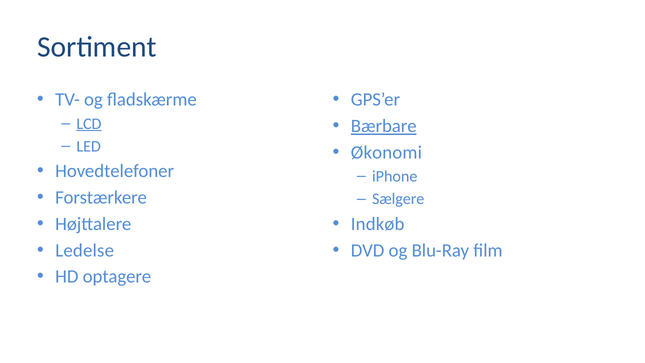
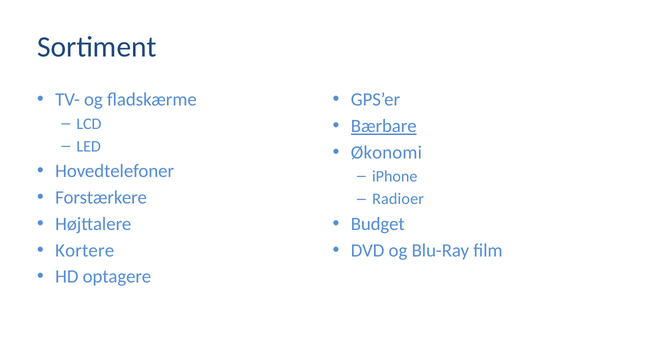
LCD underline: present -> none (89, 124)
Sælgere: Sælgere -> Radioer (398, 199)
Indkøb: Indkøb -> Budget (378, 224)
Ledelse: Ledelse -> Kortere (85, 250)
